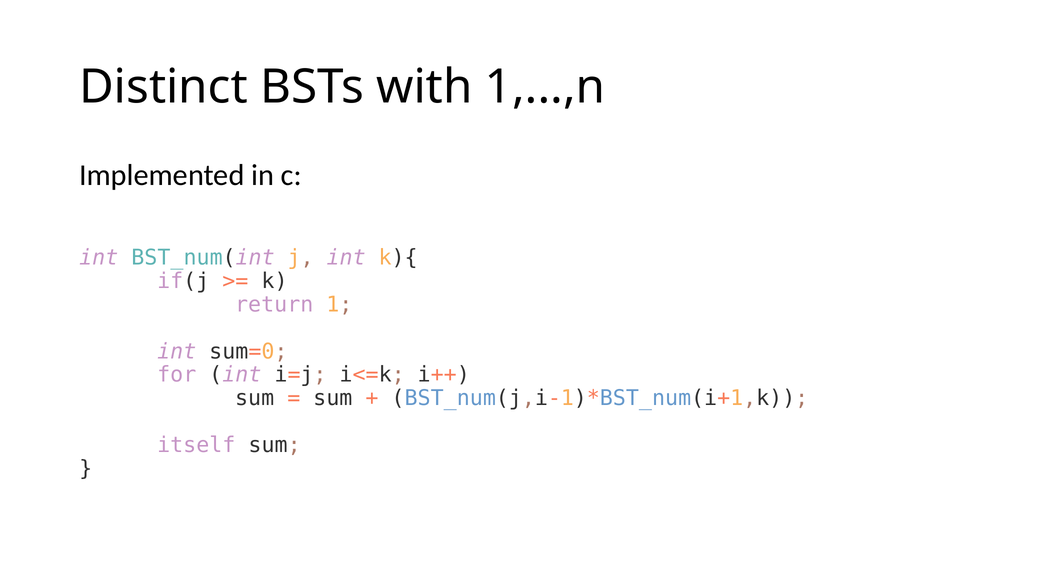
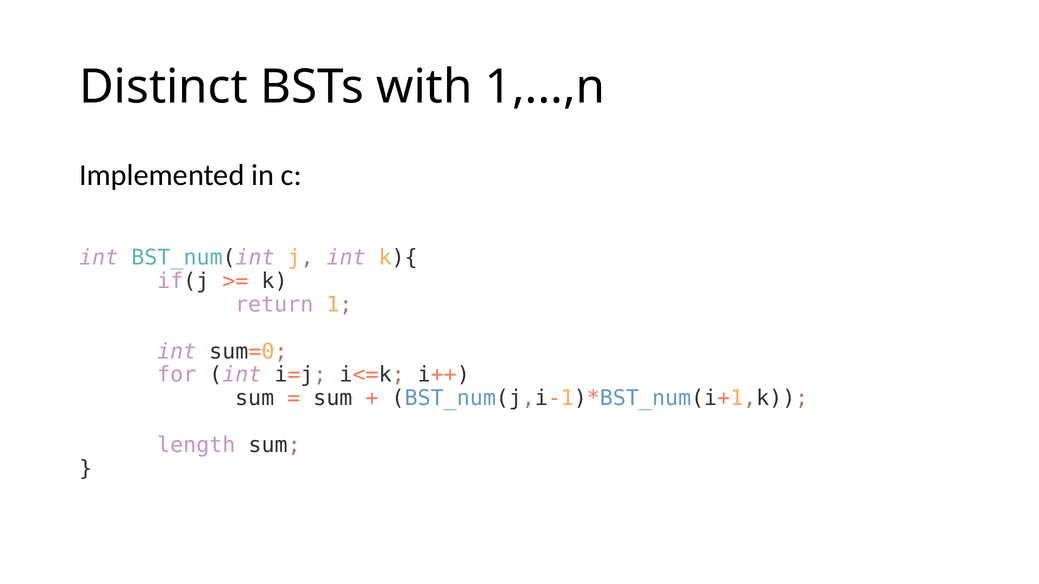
itself: itself -> length (196, 445)
